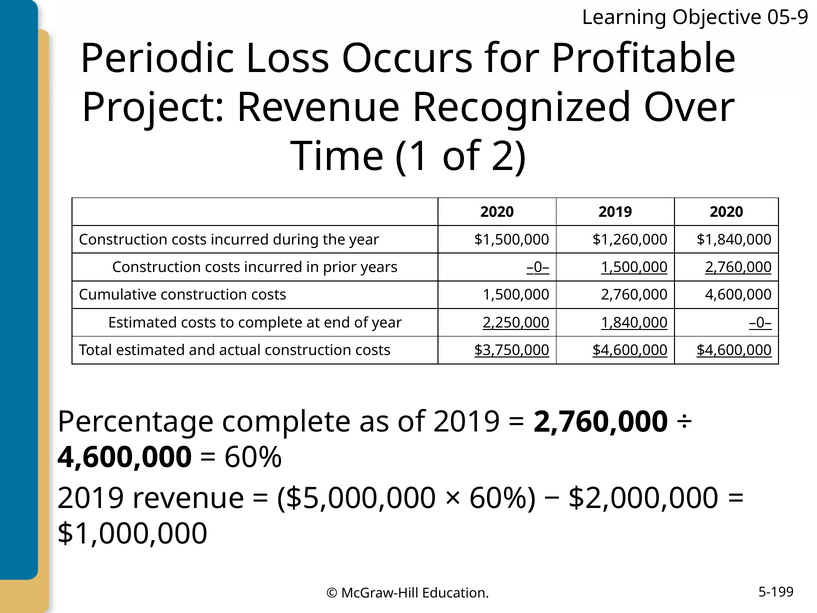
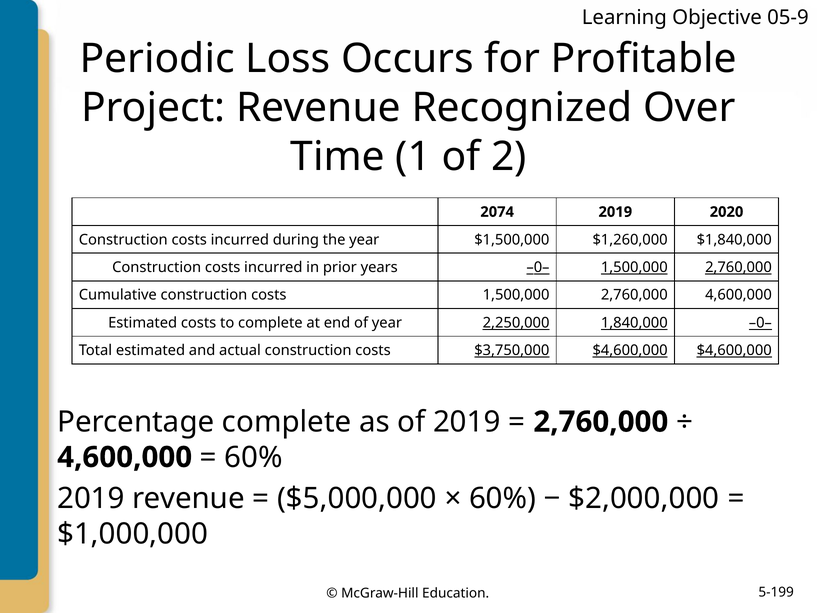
2020: 2020 -> 2074 (497, 212)
